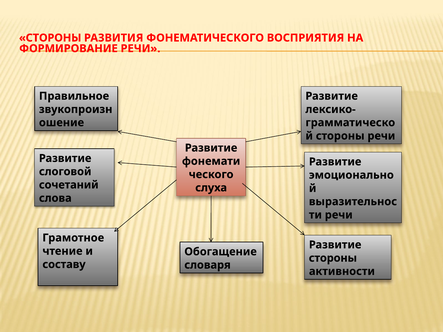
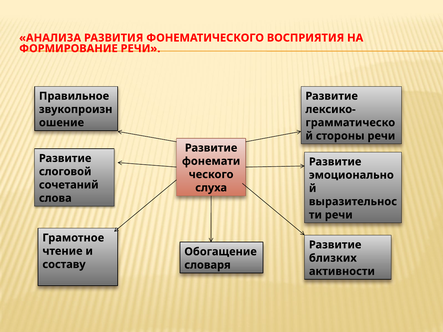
СТОРОНЫ: СТОРОНЫ -> АНАЛИЗА (50, 38)
стороны: стороны -> близких (333, 258)
